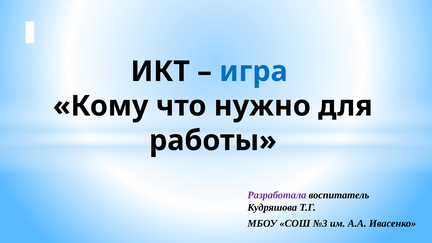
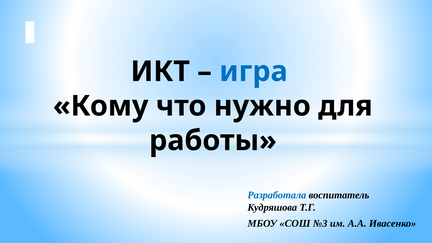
Разработала colour: purple -> blue (277, 195)
